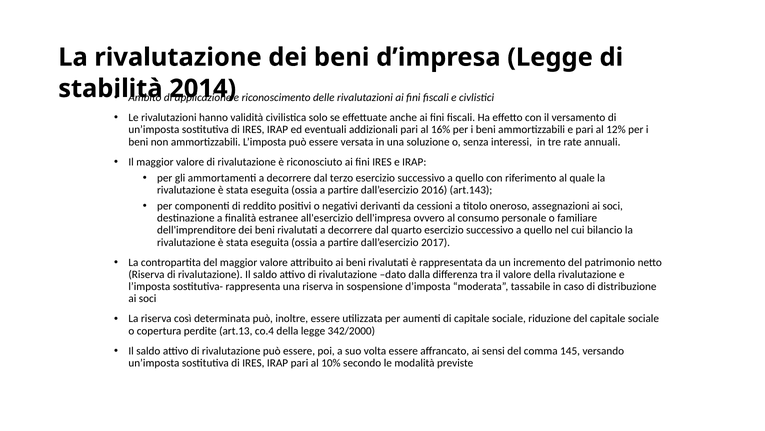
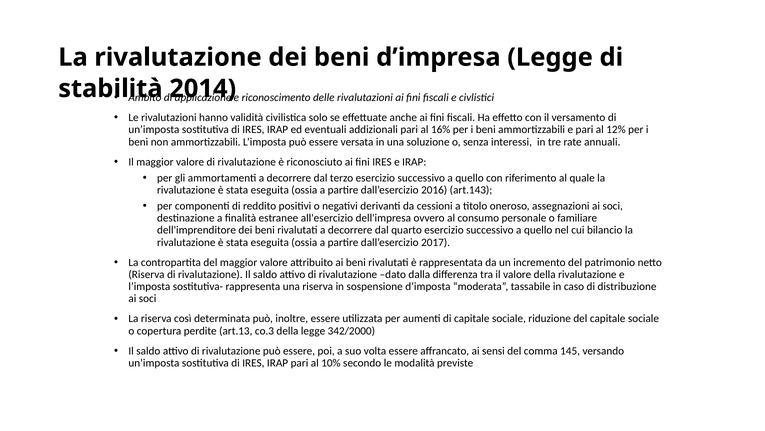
co.4: co.4 -> co.3 (264, 330)
